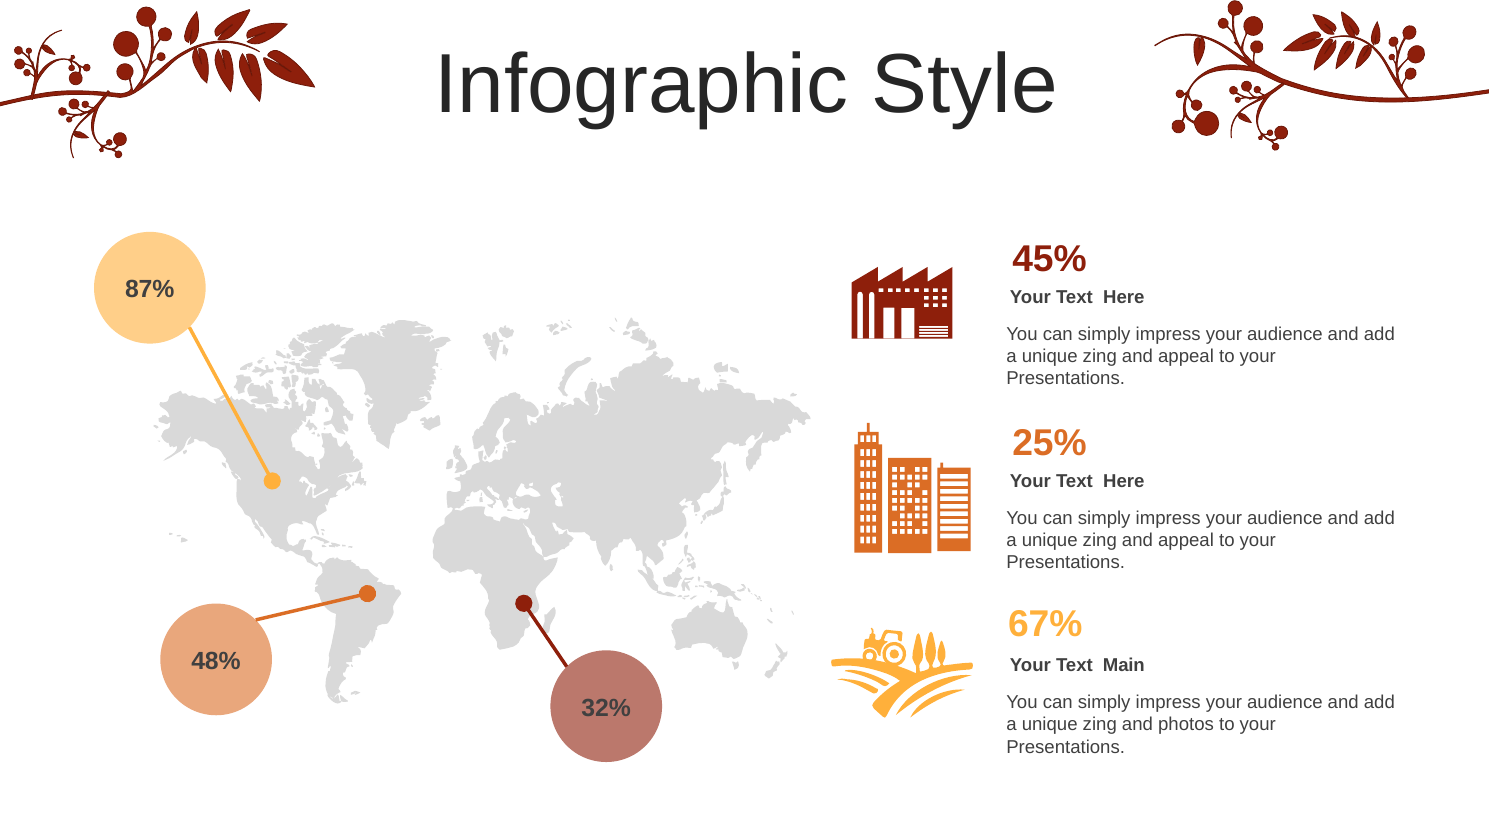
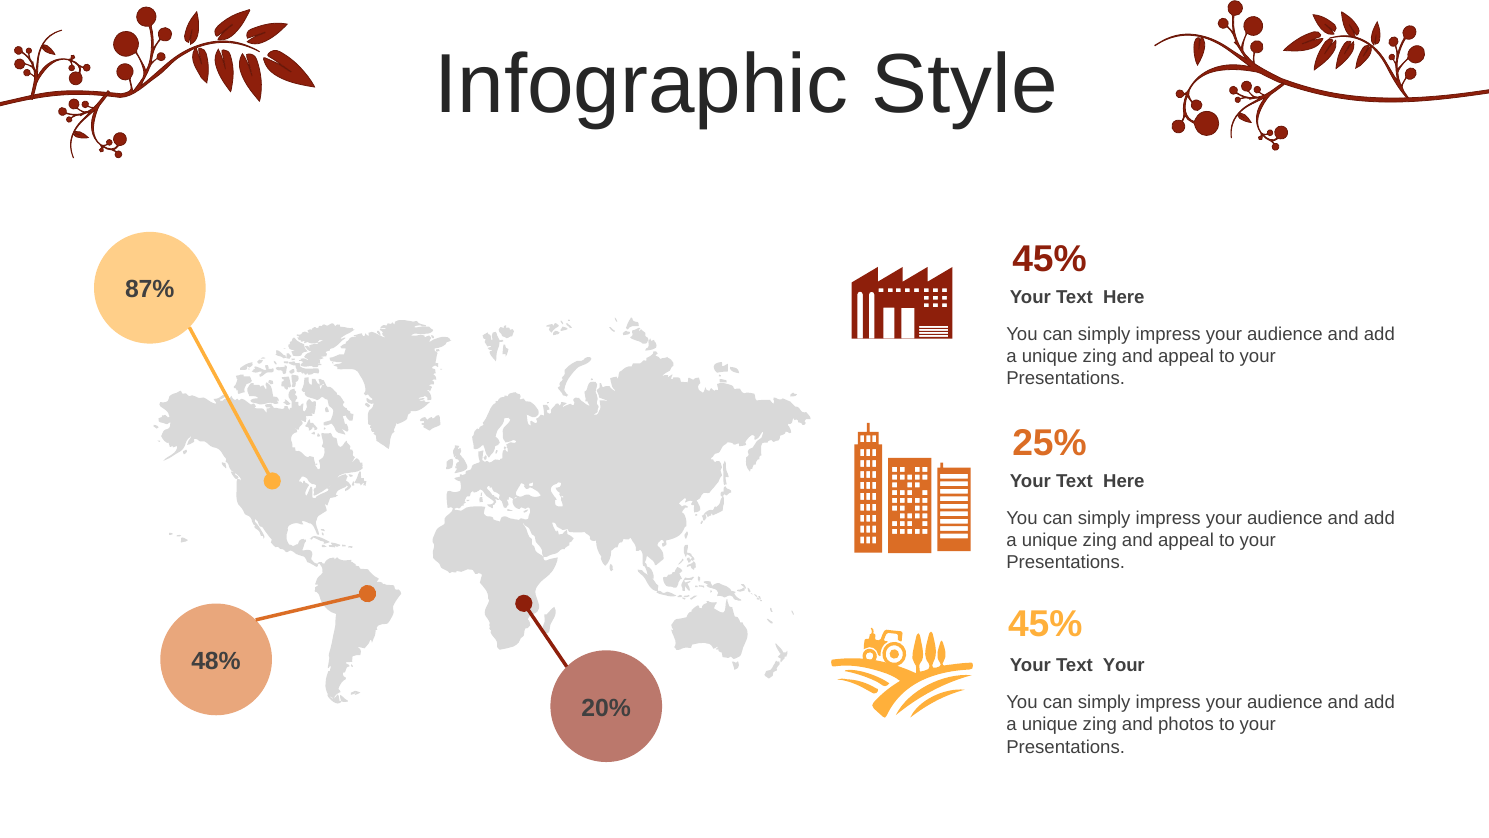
67%: 67% -> 45% (1045, 624)
Text Main: Main -> Your (1124, 665)
32%: 32% -> 20% (606, 707)
